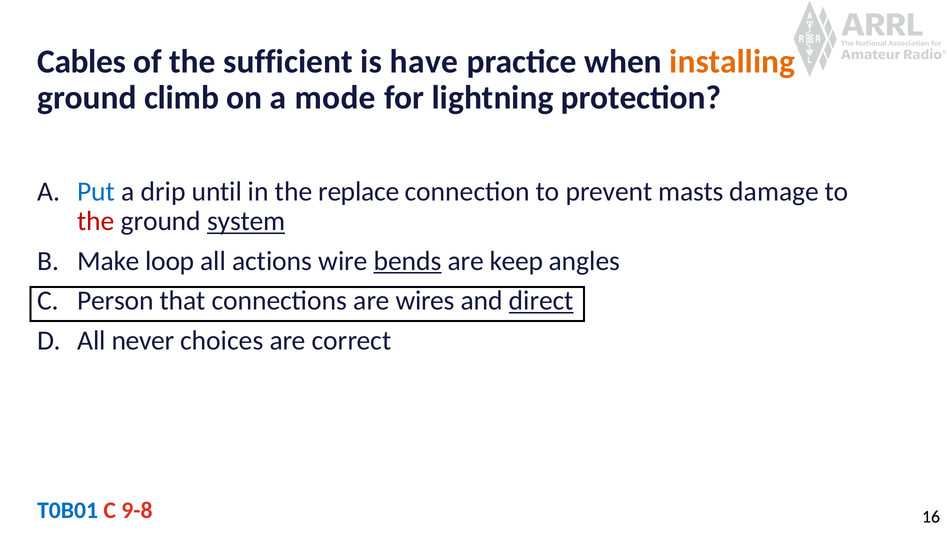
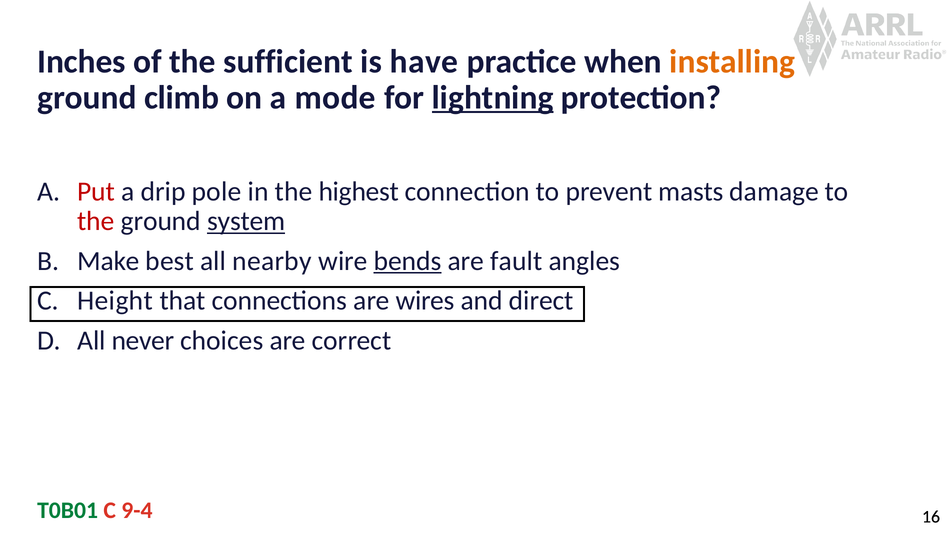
Cables: Cables -> Inches (82, 61)
lightning underline: none -> present (493, 98)
Put colour: blue -> red (96, 191)
until: until -> pole (217, 191)
replace: replace -> highest (359, 191)
loop: loop -> best (170, 261)
actions: actions -> nearby (272, 261)
keep: keep -> fault (516, 261)
Person: Person -> Height (115, 301)
direct underline: present -> none (541, 301)
T0B01 colour: blue -> green (68, 510)
9-8: 9-8 -> 9-4 (137, 510)
